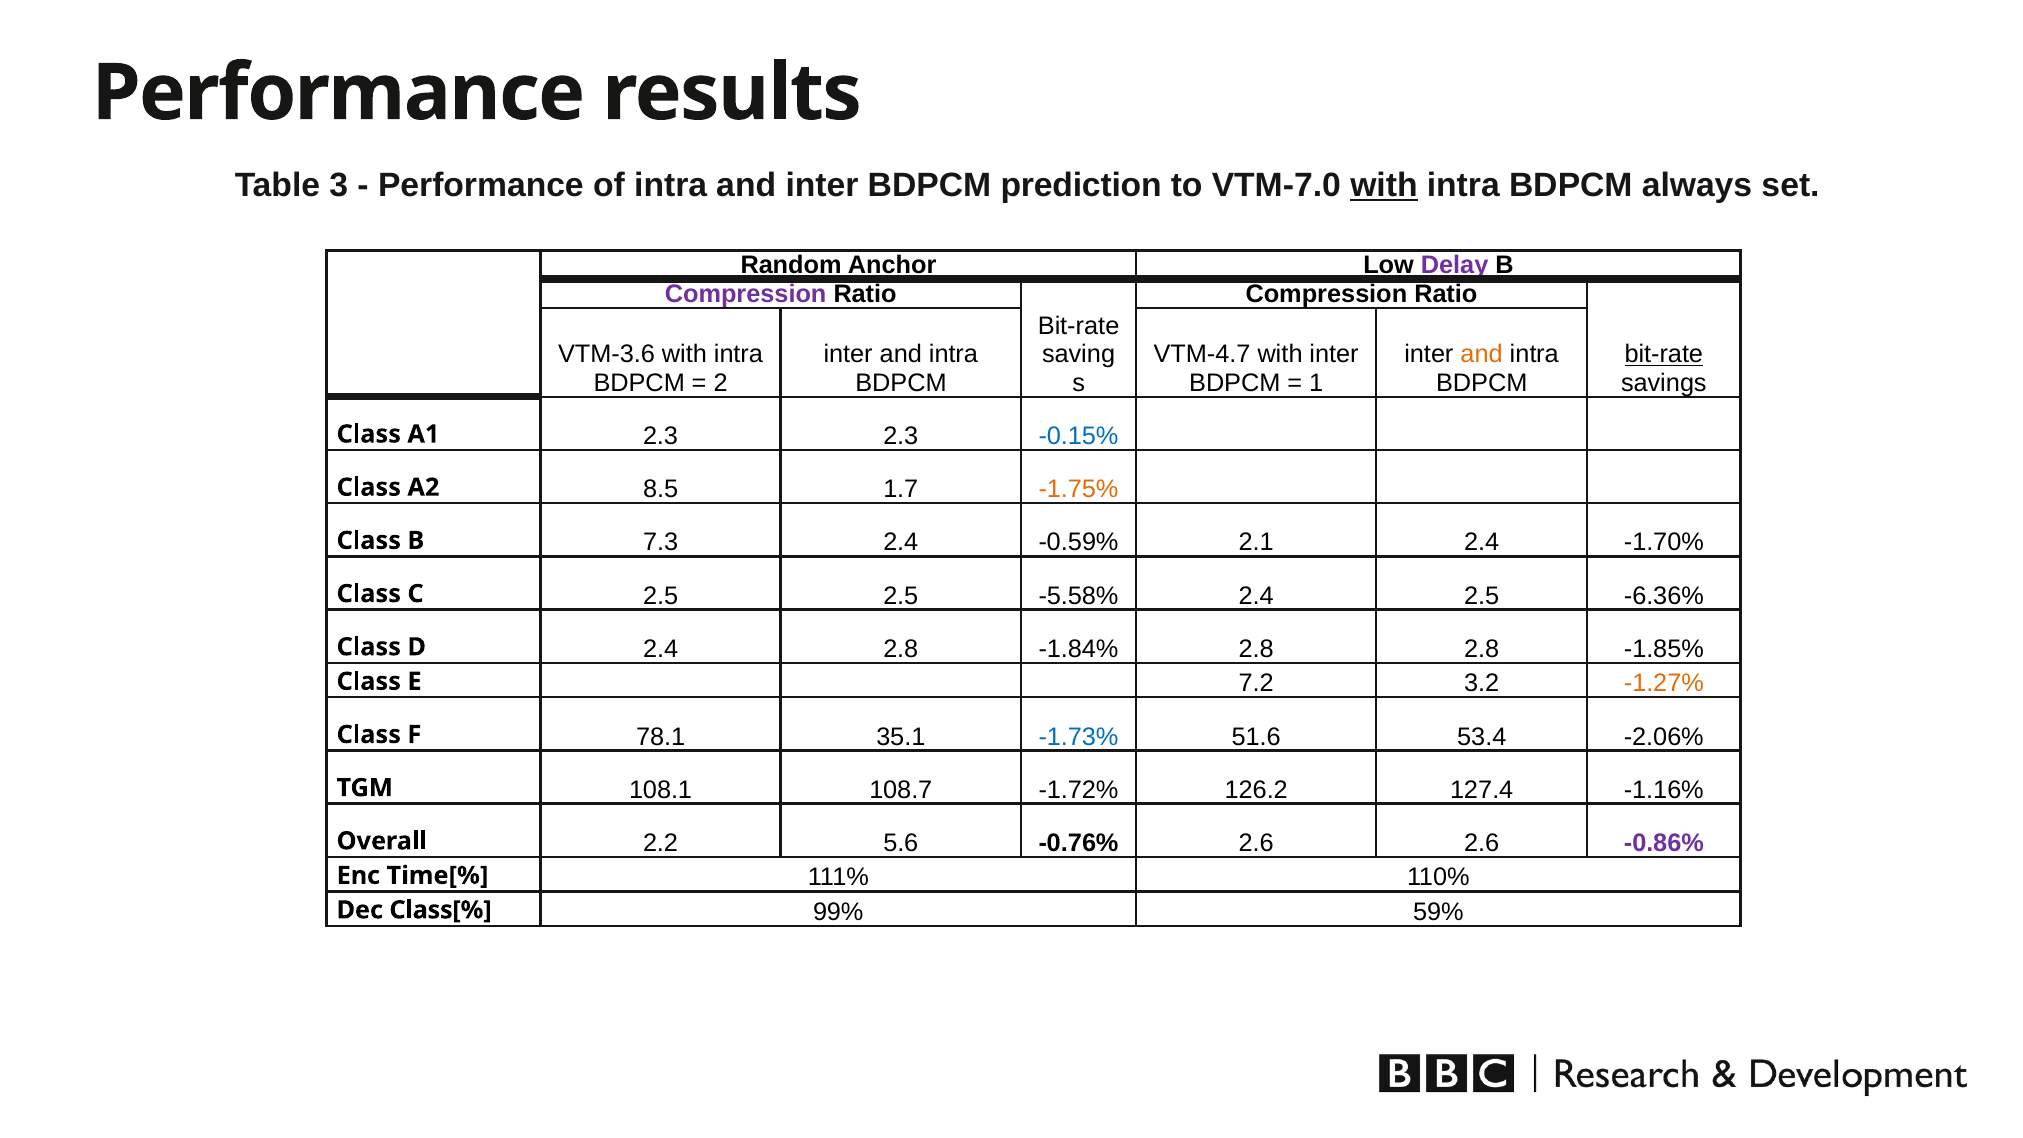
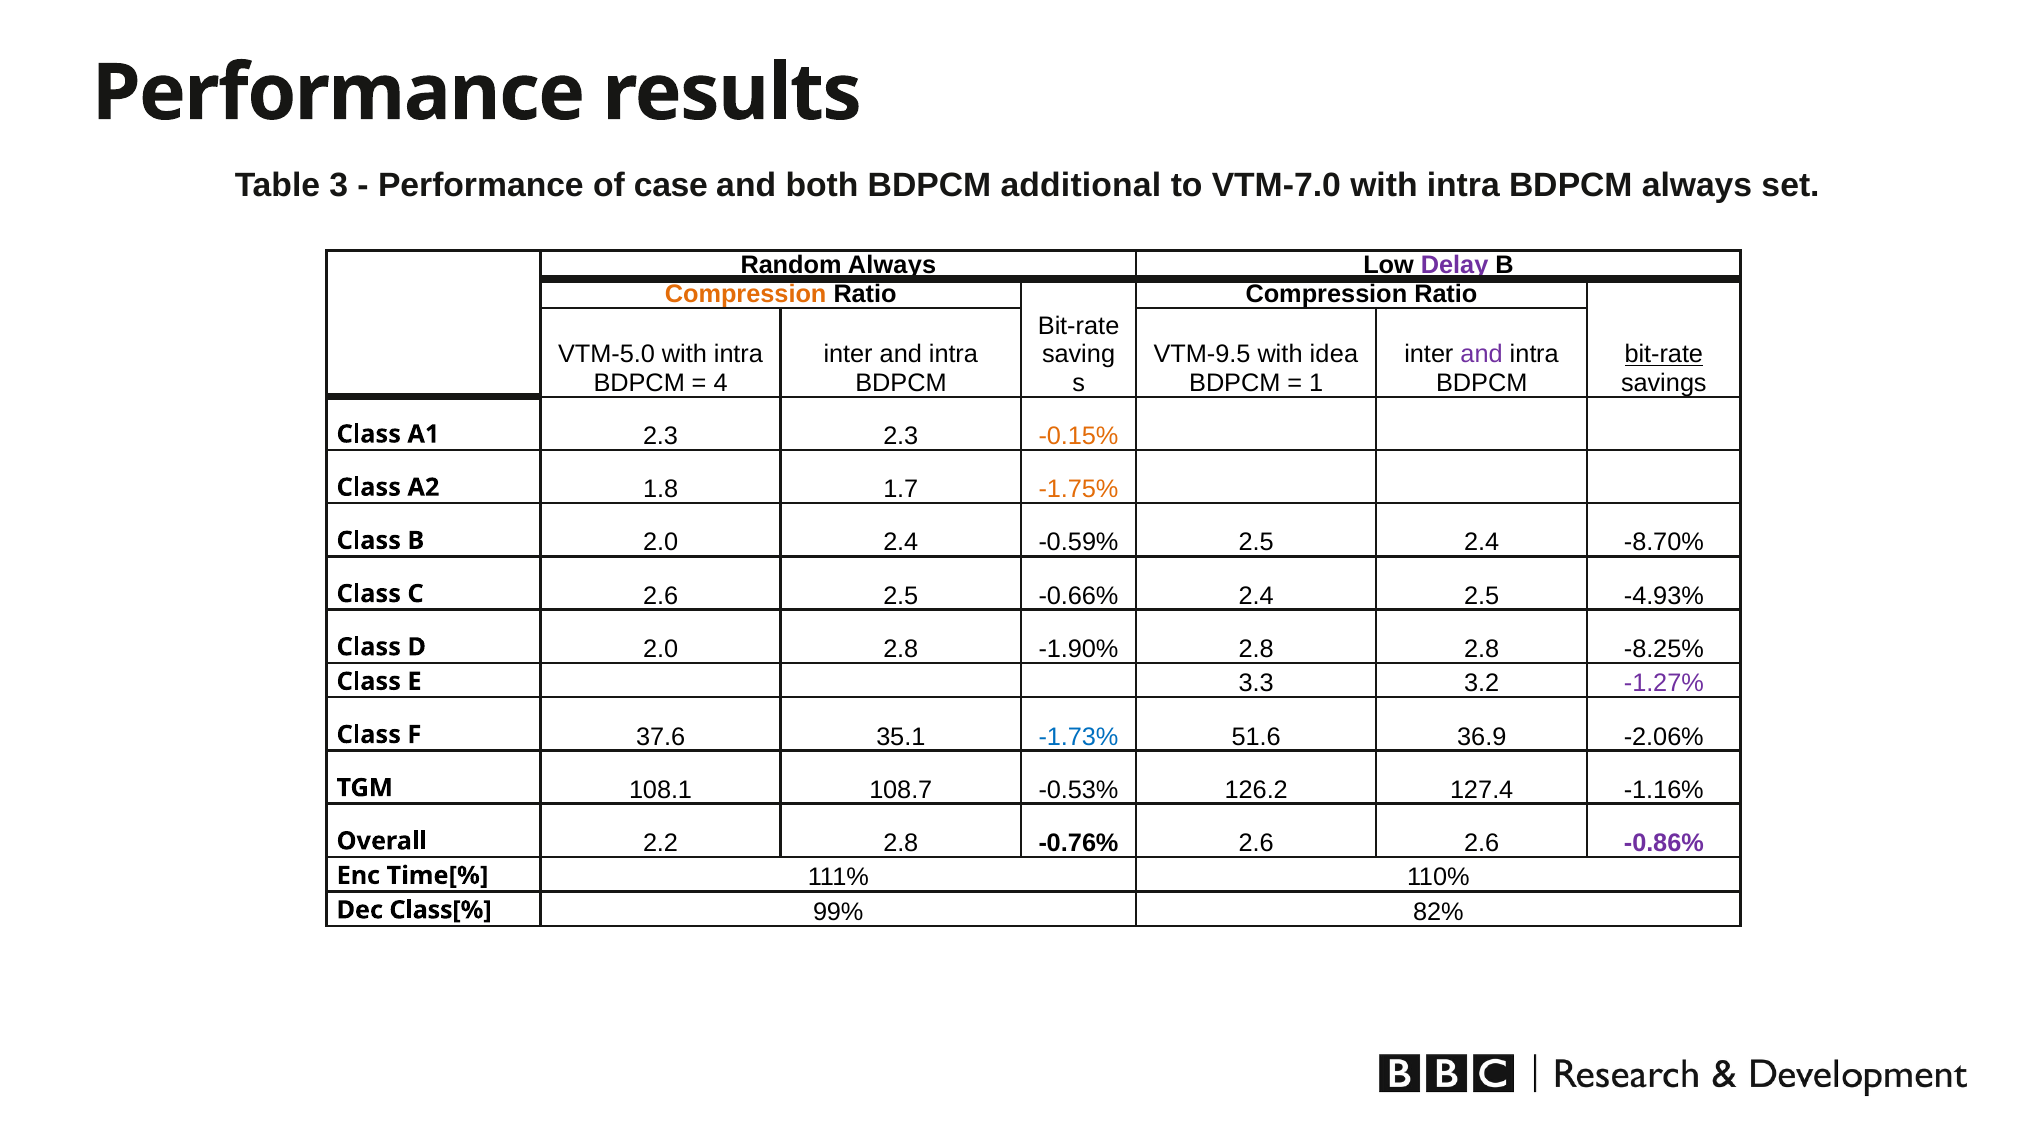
of intra: intra -> case (671, 185)
and inter: inter -> both (822, 185)
prediction: prediction -> additional (1081, 185)
with underline: present -> none (1384, 185)
Random Anchor: Anchor -> Always (892, 265)
Compression colour: purple -> orange (746, 294)
VTM-3.6: VTM-3.6 -> VTM-5.0 (606, 355)
VTM-4.7: VTM-4.7 -> VTM-9.5 (1202, 355)
with inter: inter -> idea (1334, 355)
and colour: orange -> purple (1482, 355)
2: 2 -> 4 (721, 383)
-0.15% colour: blue -> orange (1079, 436)
8.5: 8.5 -> 1.8 (661, 489)
7.3: 7.3 -> 2.0 (661, 543)
-0.59% 2.1: 2.1 -> 2.5 (1256, 543)
-1.70%: -1.70% -> -8.70% (1664, 543)
2.5: 2.5 -> 2.6 (661, 596)
-5.58%: -5.58% -> -0.66% (1079, 596)
-6.36%: -6.36% -> -4.93% (1664, 596)
2.4: 2.4 -> 2.0 (661, 649)
-1.84%: -1.84% -> -1.90% (1079, 649)
-1.85%: -1.85% -> -8.25% (1664, 649)
7.2: 7.2 -> 3.3 (1256, 683)
-1.27% colour: orange -> purple (1664, 683)
78.1: 78.1 -> 37.6 (661, 737)
53.4: 53.4 -> 36.9 (1482, 737)
-1.72%: -1.72% -> -0.53% (1079, 790)
2.2 5.6: 5.6 -> 2.8 (901, 843)
59%: 59% -> 82% (1438, 912)
